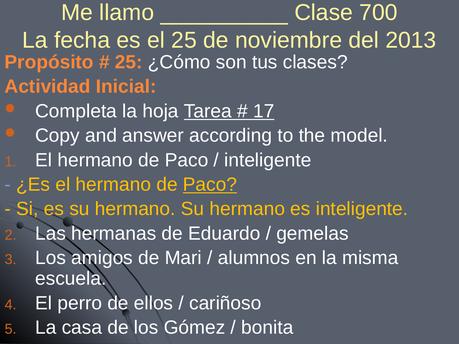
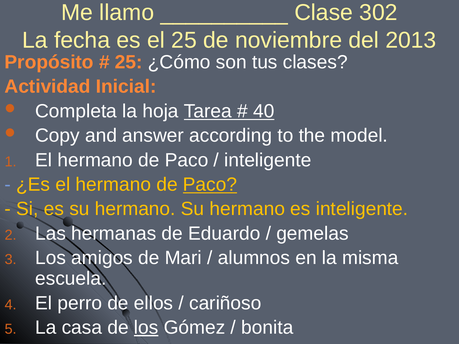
700: 700 -> 302 (378, 13)
17: 17 -> 40 (264, 111)
los underline: none -> present (146, 328)
